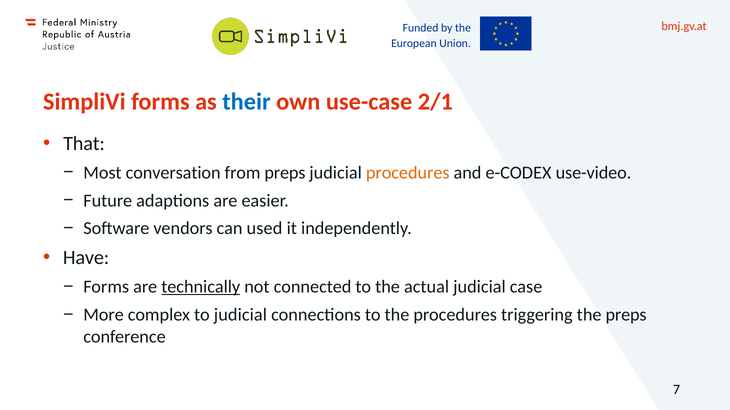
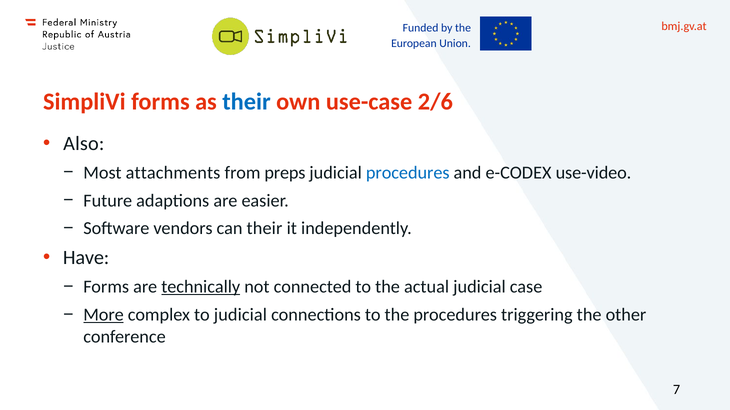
2/1: 2/1 -> 2/6 (435, 102)
That: That -> Also (84, 144)
conversation: conversation -> attachments (173, 173)
procedures colour: orange -> blue (408, 173)
can used: used -> their (264, 229)
More underline: none -> present (104, 315)
the preps: preps -> other (626, 315)
